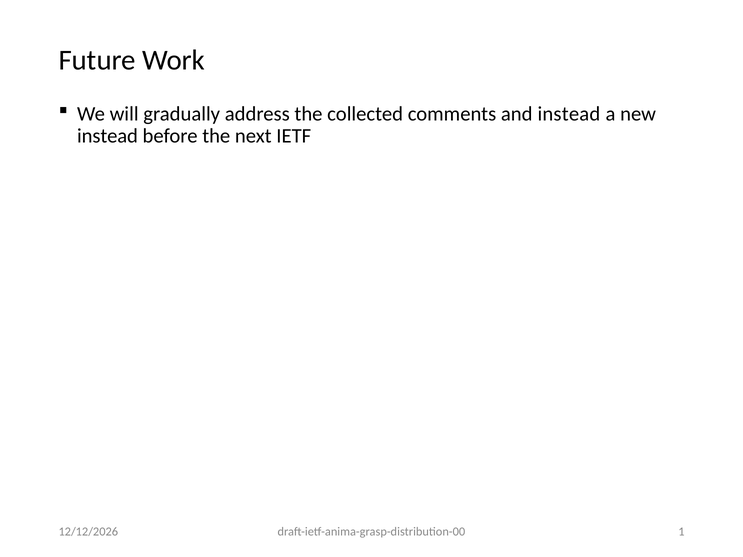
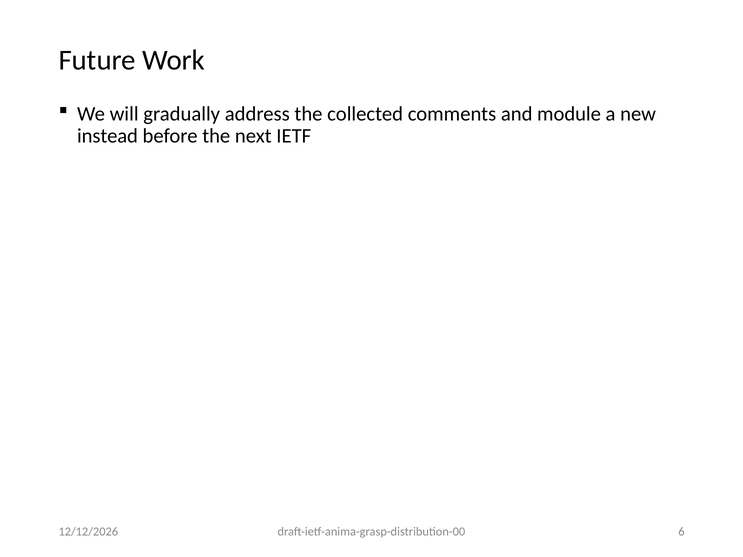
and instead: instead -> module (569, 114)
1: 1 -> 6 (681, 532)
